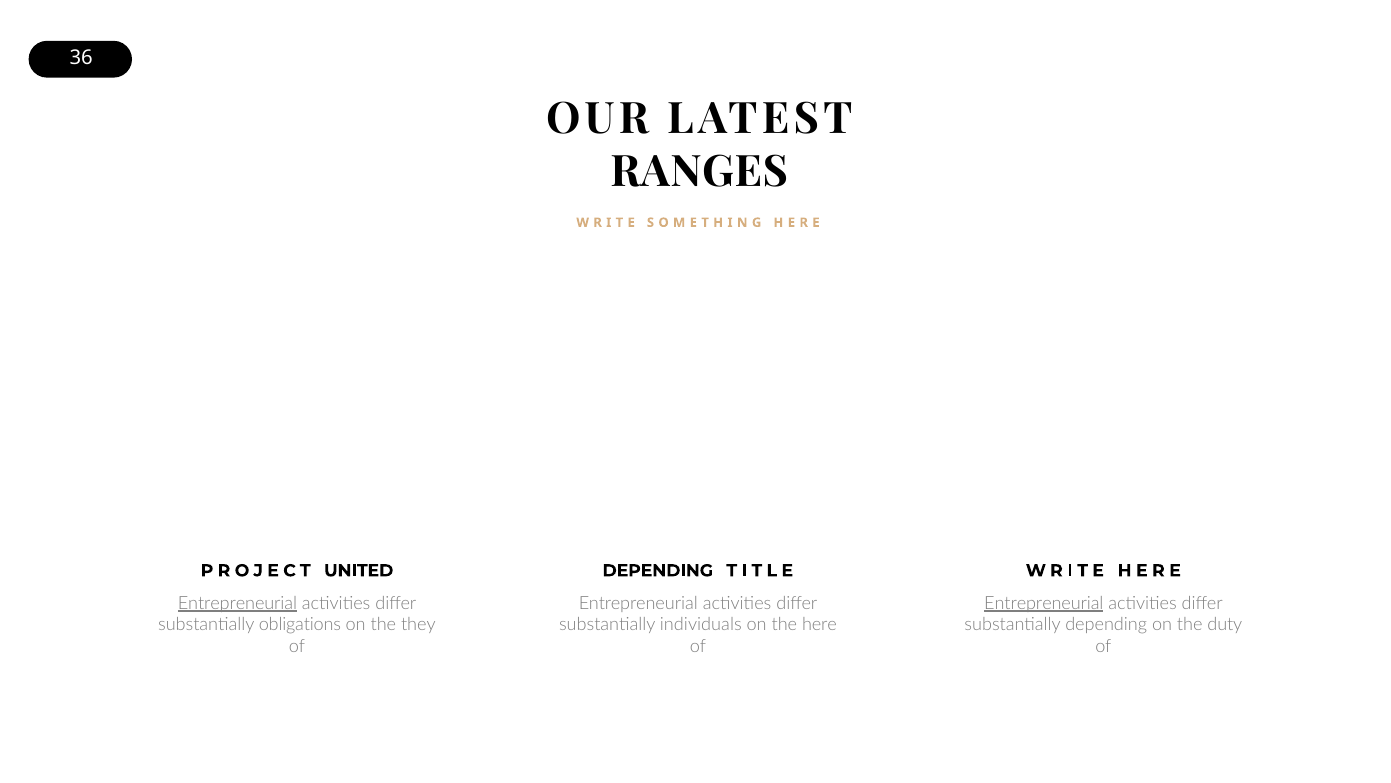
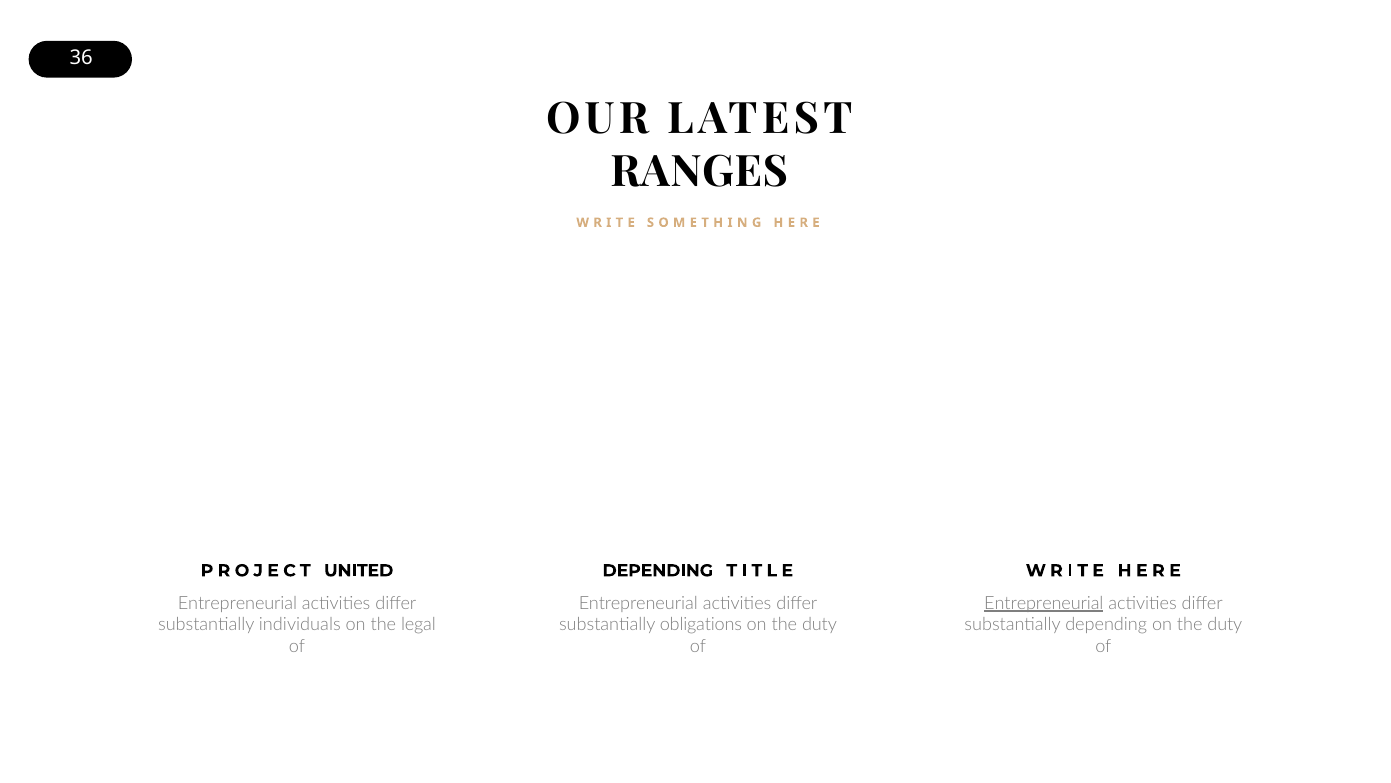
Entrepreneurial underline: present -> none (237, 603)
obligations: obligations -> individuals (300, 625)
they: they -> legal (418, 625)
individuals: individuals -> obligations (701, 625)
here: here -> duty (819, 625)
